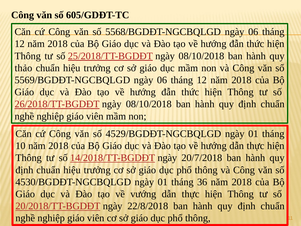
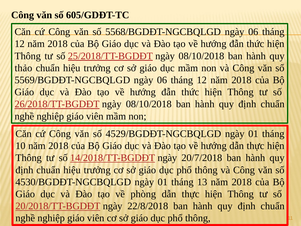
36: 36 -> 13 (202, 182)
vướng: vướng -> phòng (143, 194)
